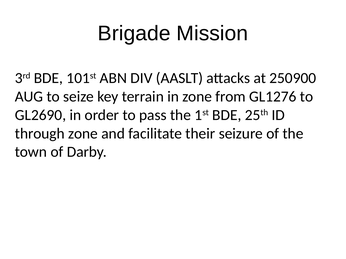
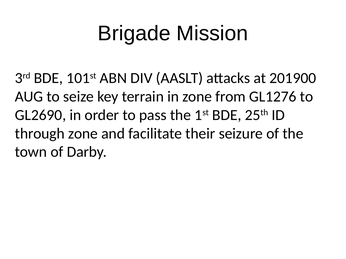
250900: 250900 -> 201900 (293, 78)
